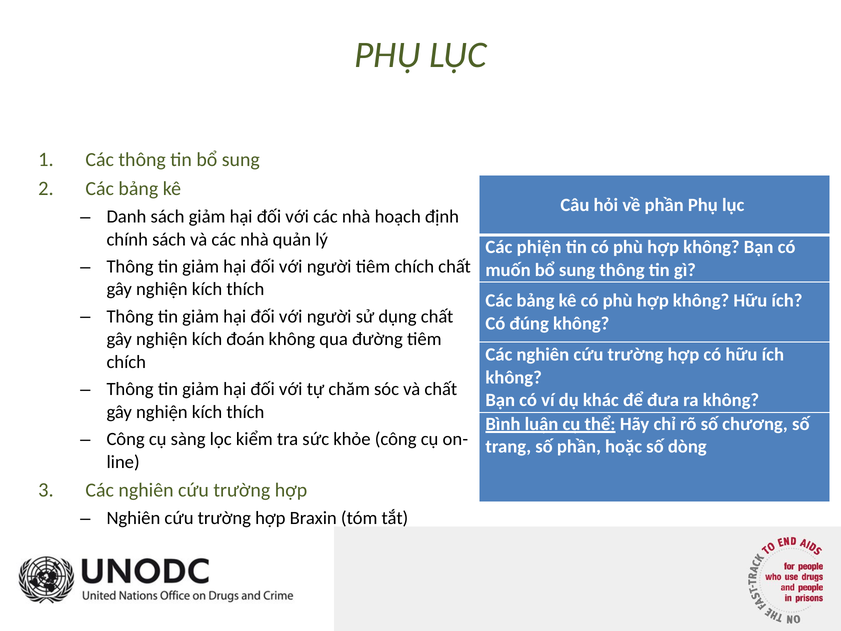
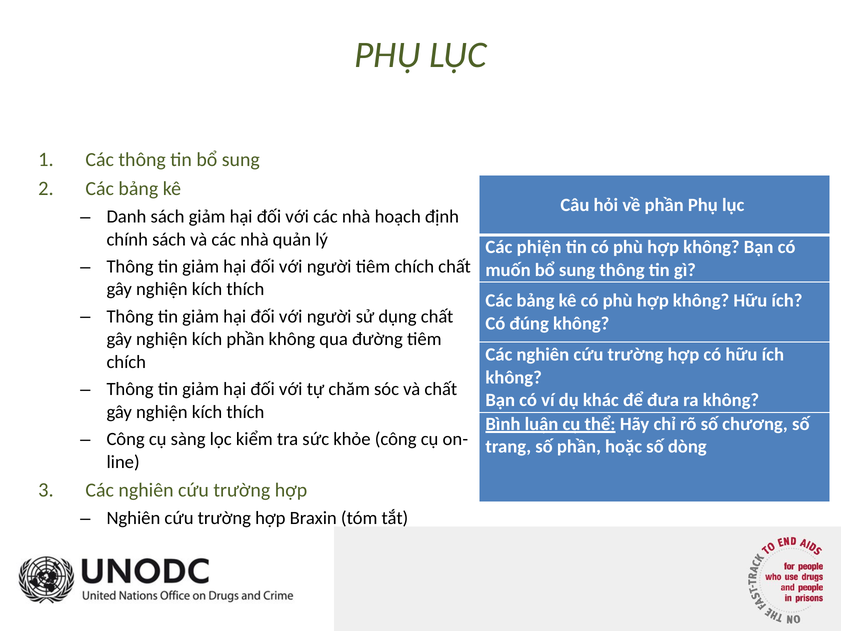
kích đoán: đoán -> phần (245, 339)
